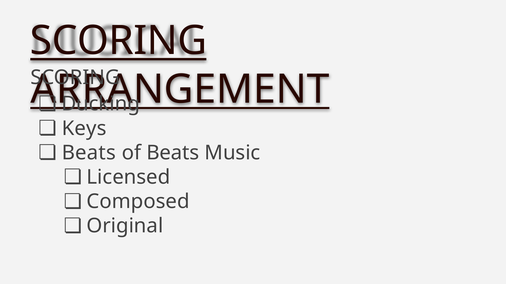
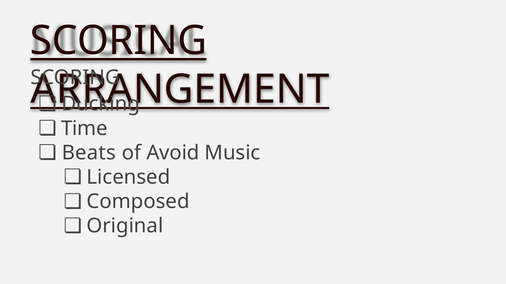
Keys: Keys -> Time (84, 129)
of Beats: Beats -> Avoid (173, 153)
